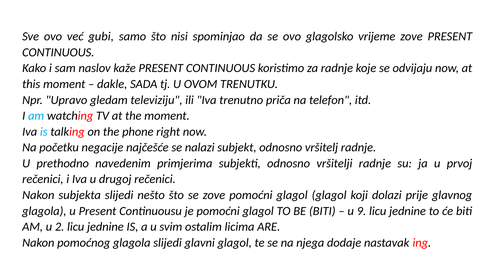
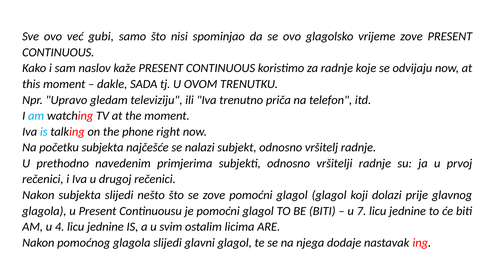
početku negacije: negacije -> subjekta (103, 148)
9: 9 -> 7 (361, 211)
2: 2 -> 4 (60, 227)
